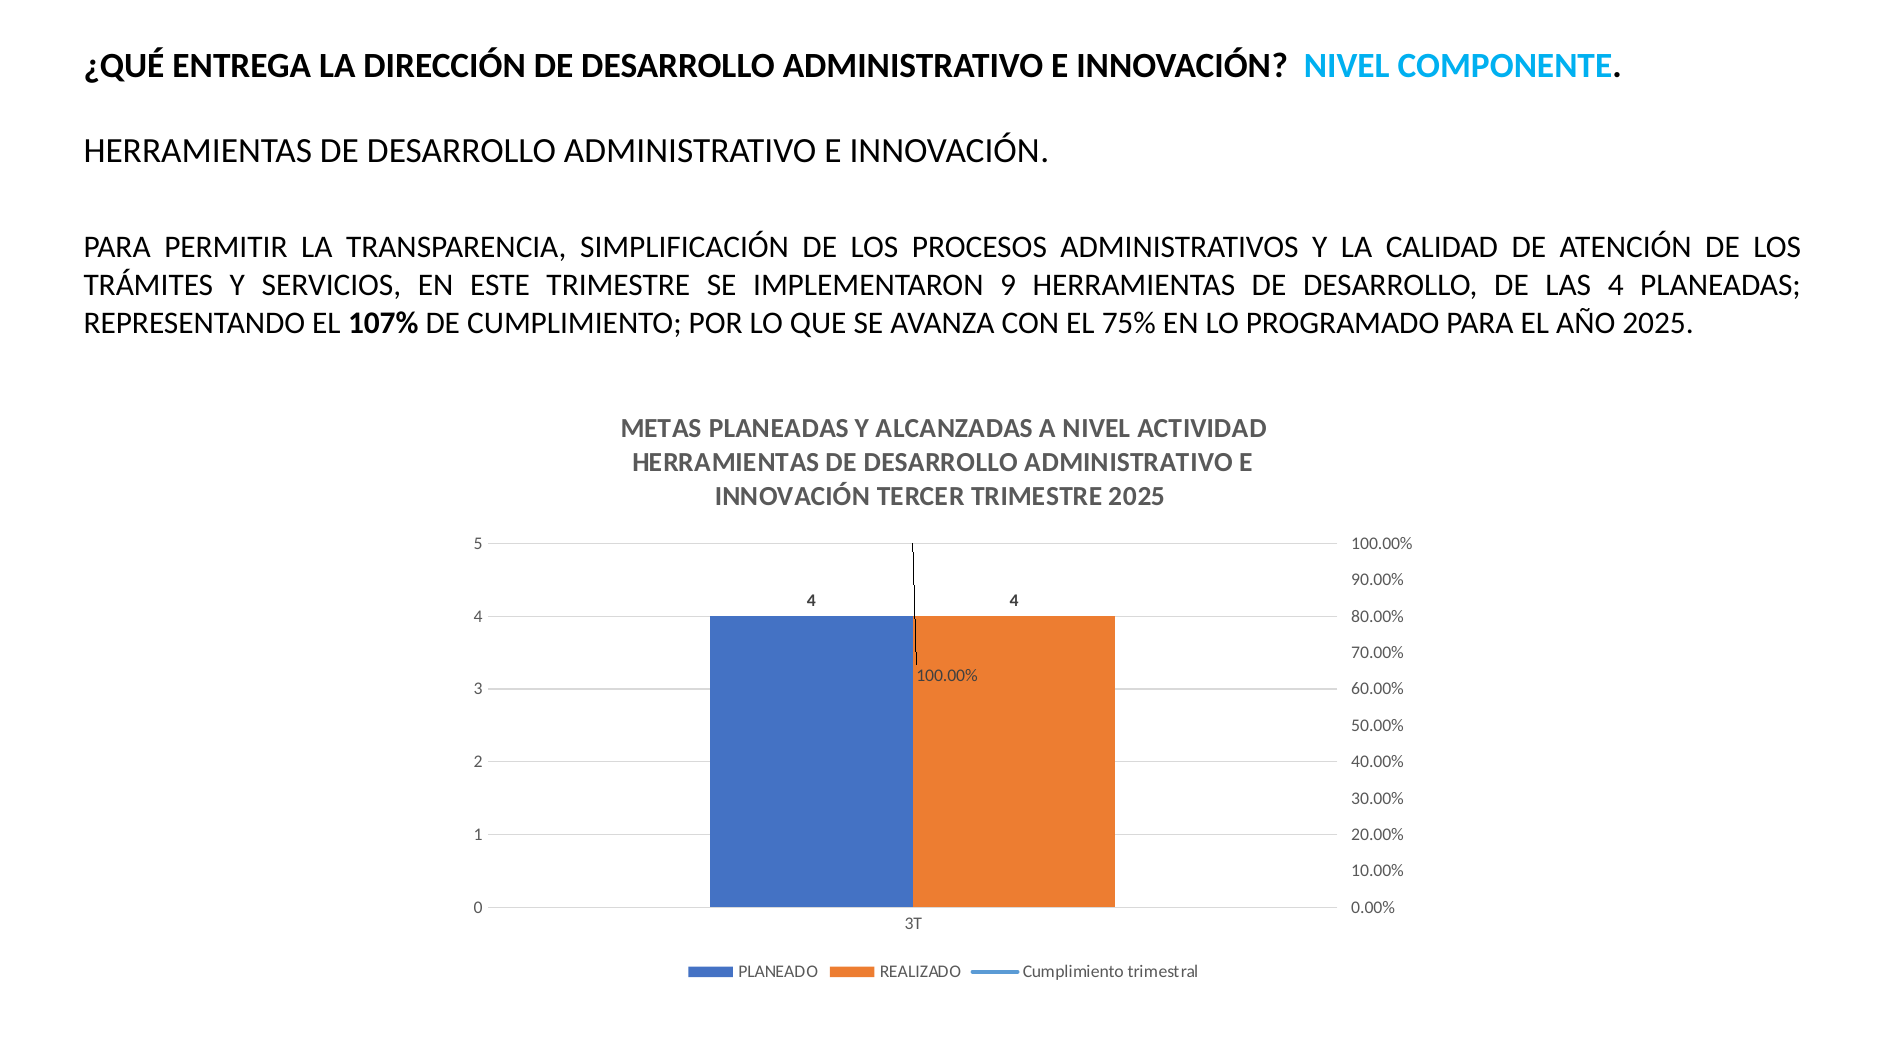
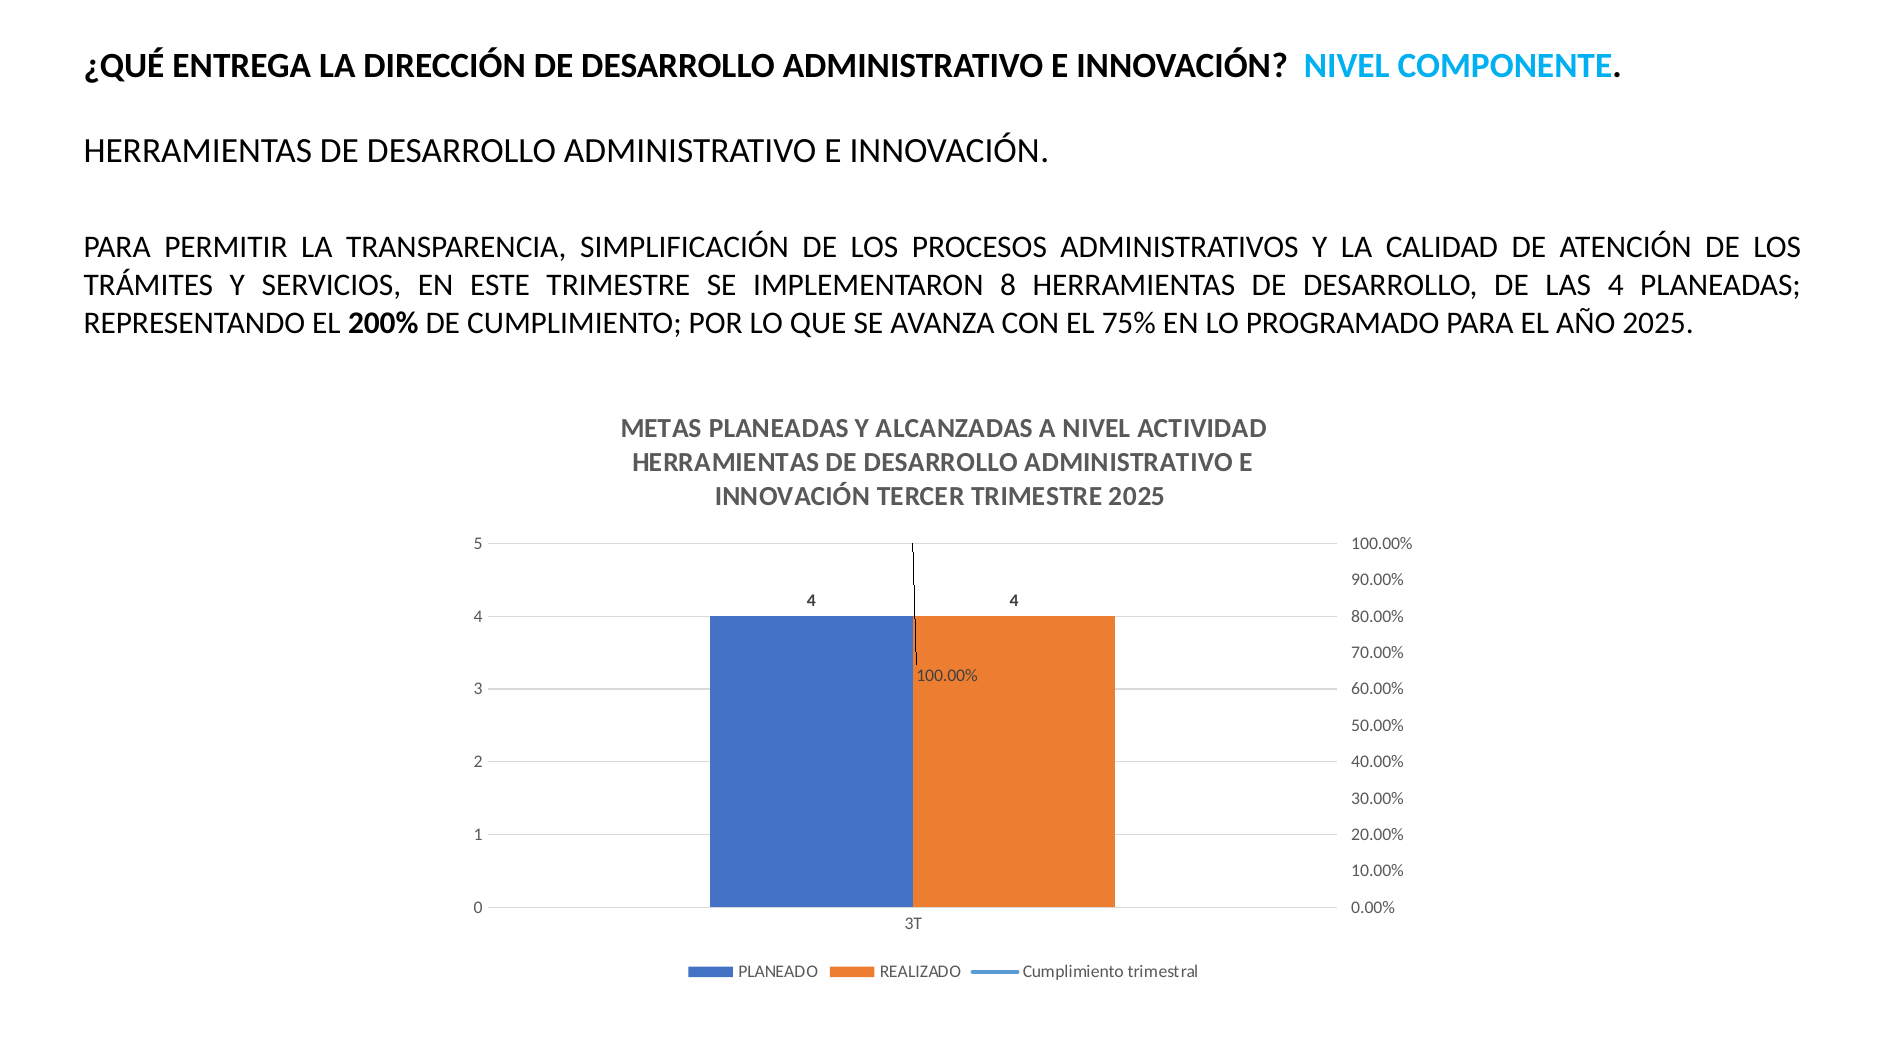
9: 9 -> 8 (1008, 285)
107%: 107% -> 200% (383, 322)
